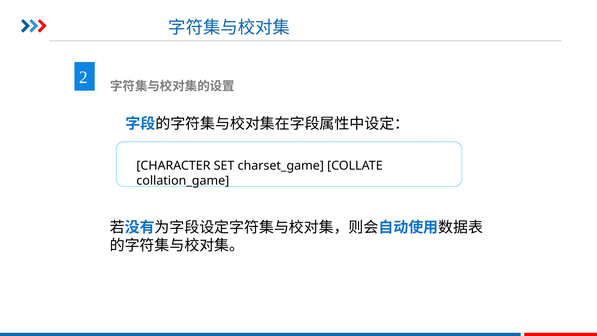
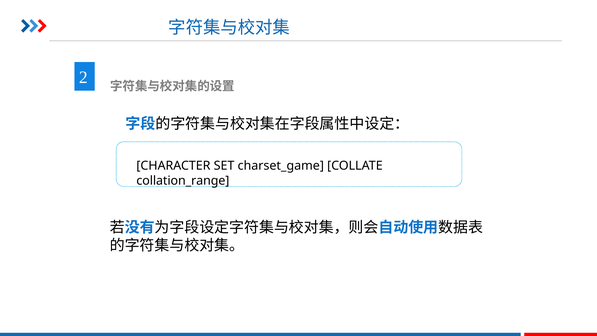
collation_game: collation_game -> collation_range (183, 181)
